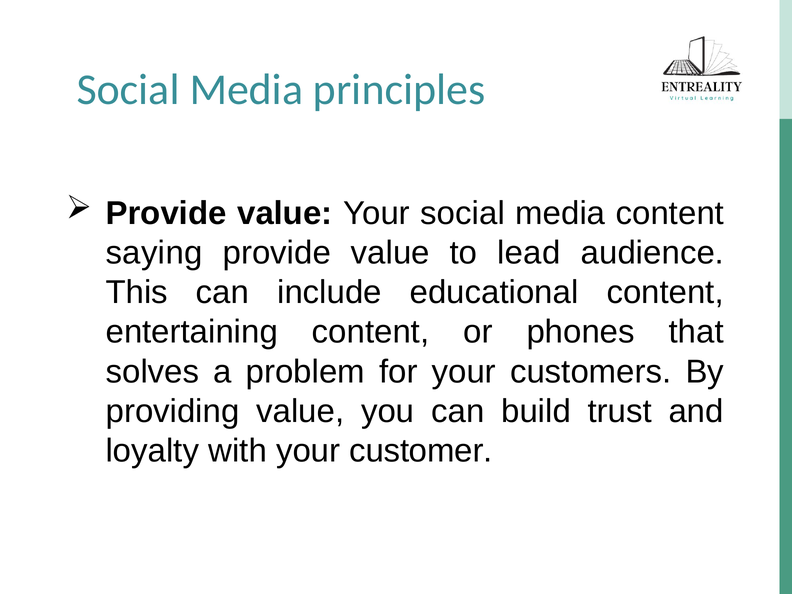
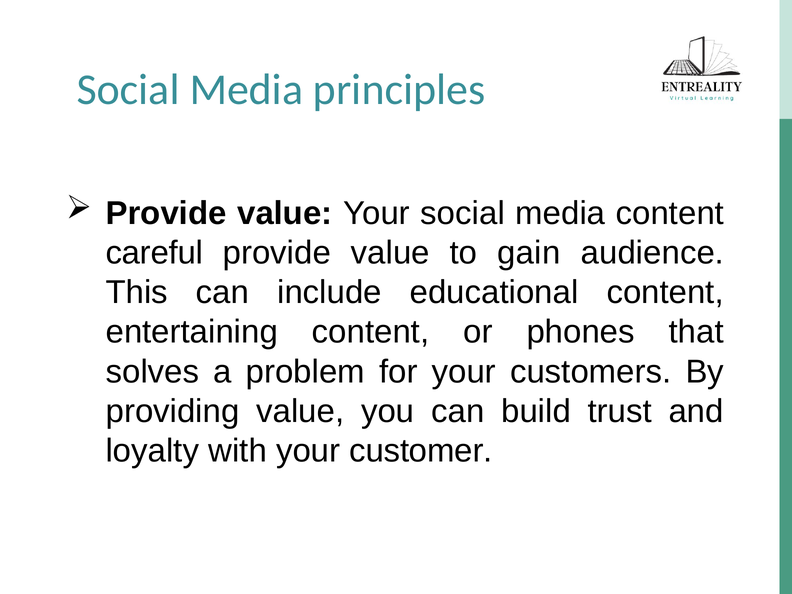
saying: saying -> careful (154, 253)
lead: lead -> gain (529, 253)
